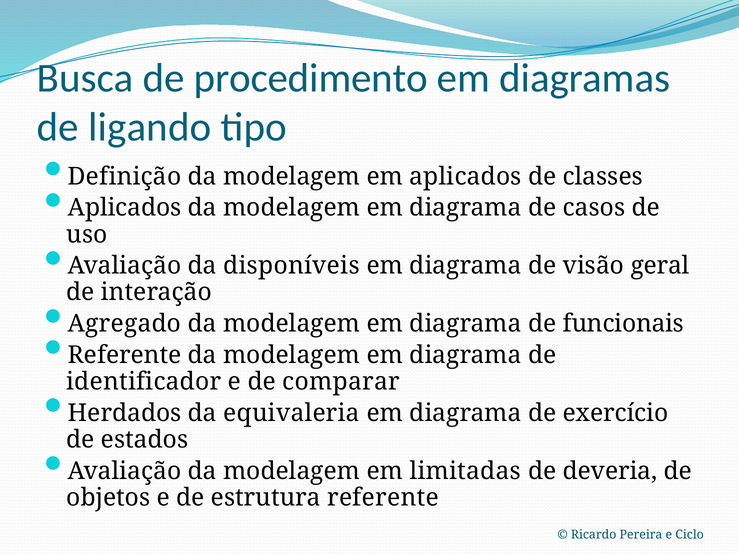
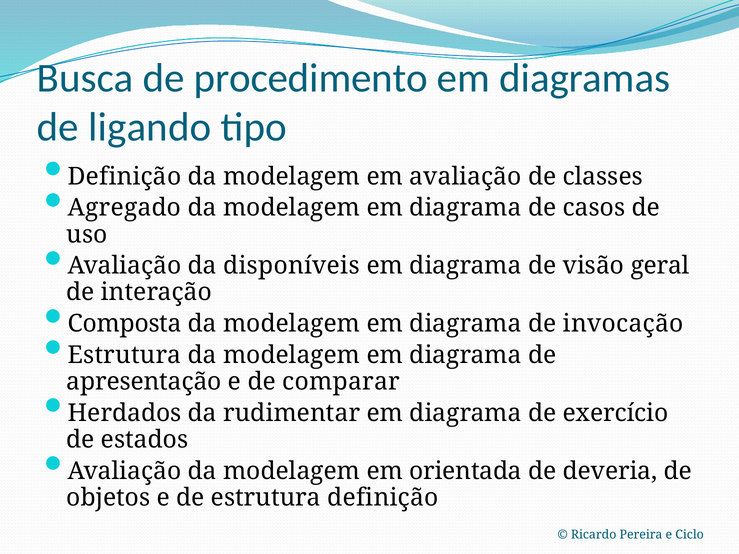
em aplicados: aplicados -> avaliação (466, 177)
Aplicados: Aplicados -> Agregado (125, 208)
Agregado: Agregado -> Composta (125, 324)
funcionais: funcionais -> invocação (623, 324)
Referente: Referente -> Estrutura (125, 355)
identificador: identificador -> apresentação (144, 382)
equivaleria: equivaleria -> rudimentar (292, 413)
limitadas: limitadas -> orientada (466, 471)
estrutura referente: referente -> definição (383, 498)
